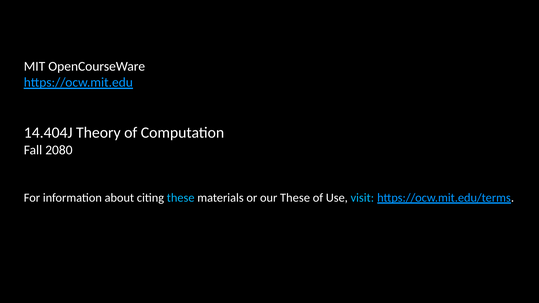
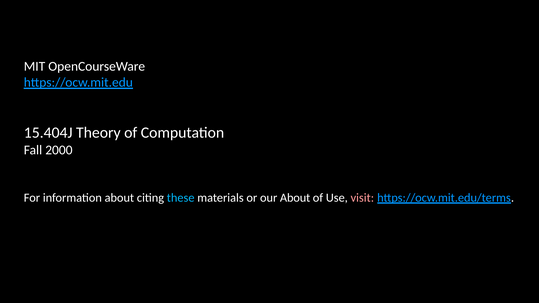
14.404J: 14.404J -> 15.404J (48, 133)
2080: 2080 -> 2000 (59, 150)
our These: These -> About (295, 198)
visit colour: light blue -> pink (362, 198)
